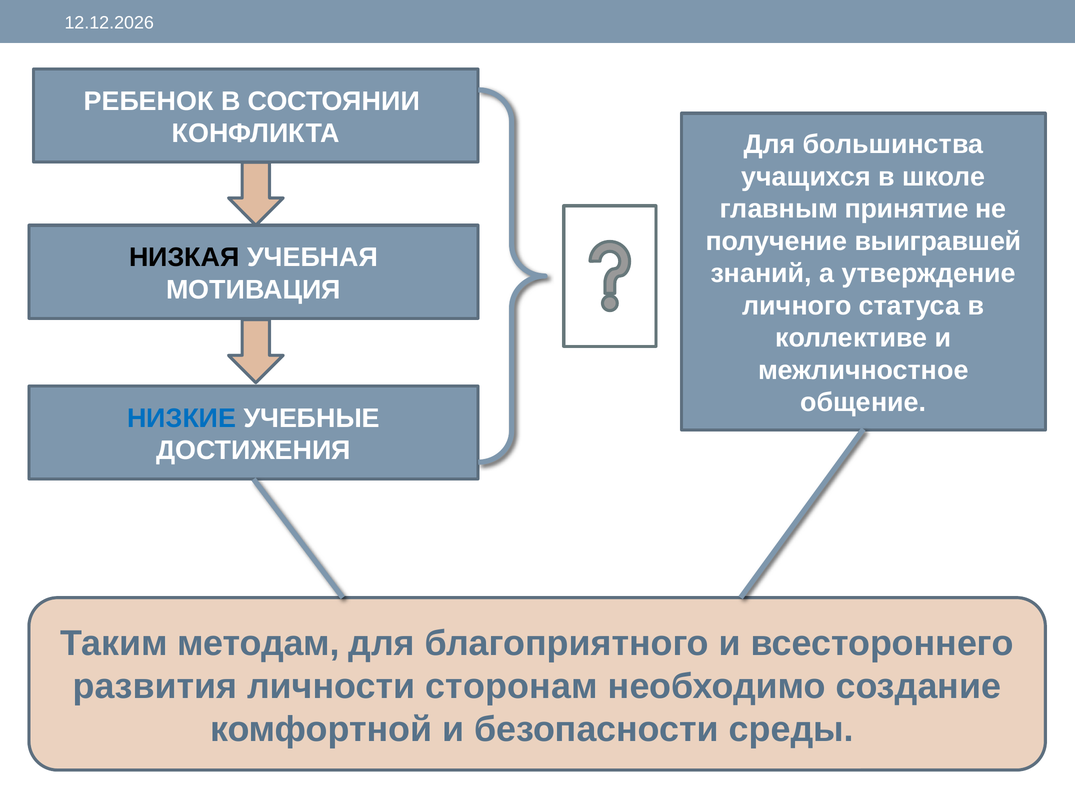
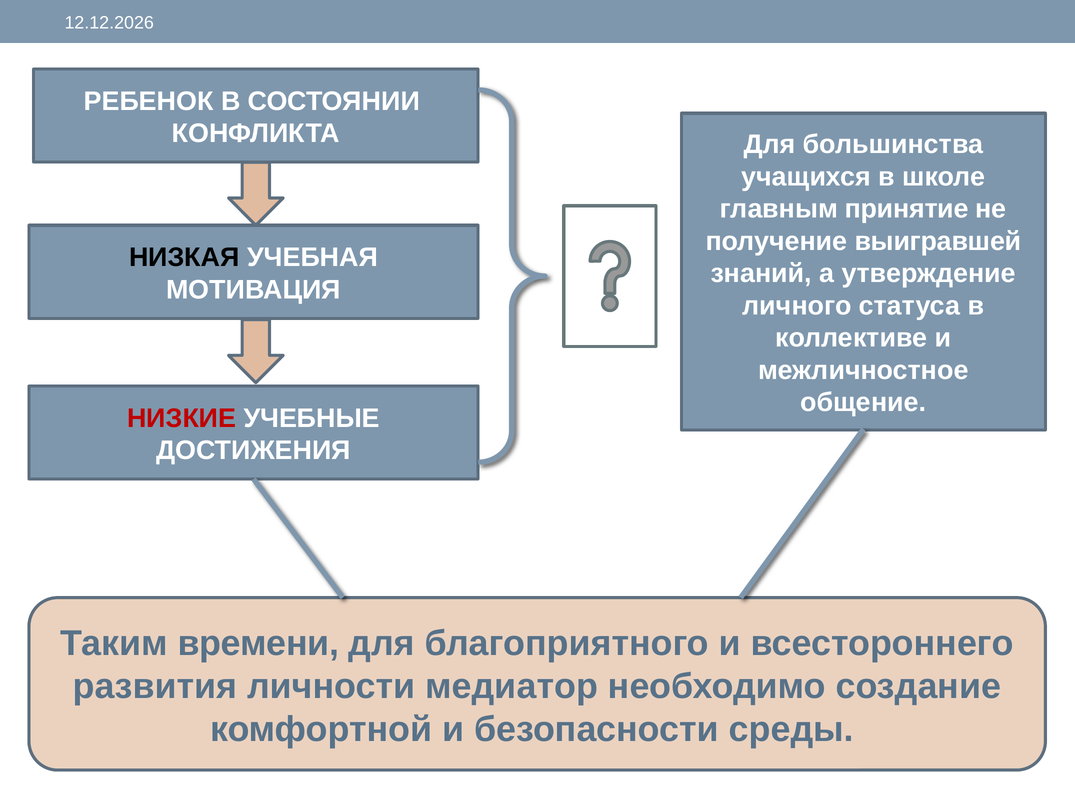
НИЗКИЕ colour: blue -> red (182, 418)
методам: методам -> времени (258, 644)
сторонам: сторонам -> медиатор (512, 687)
